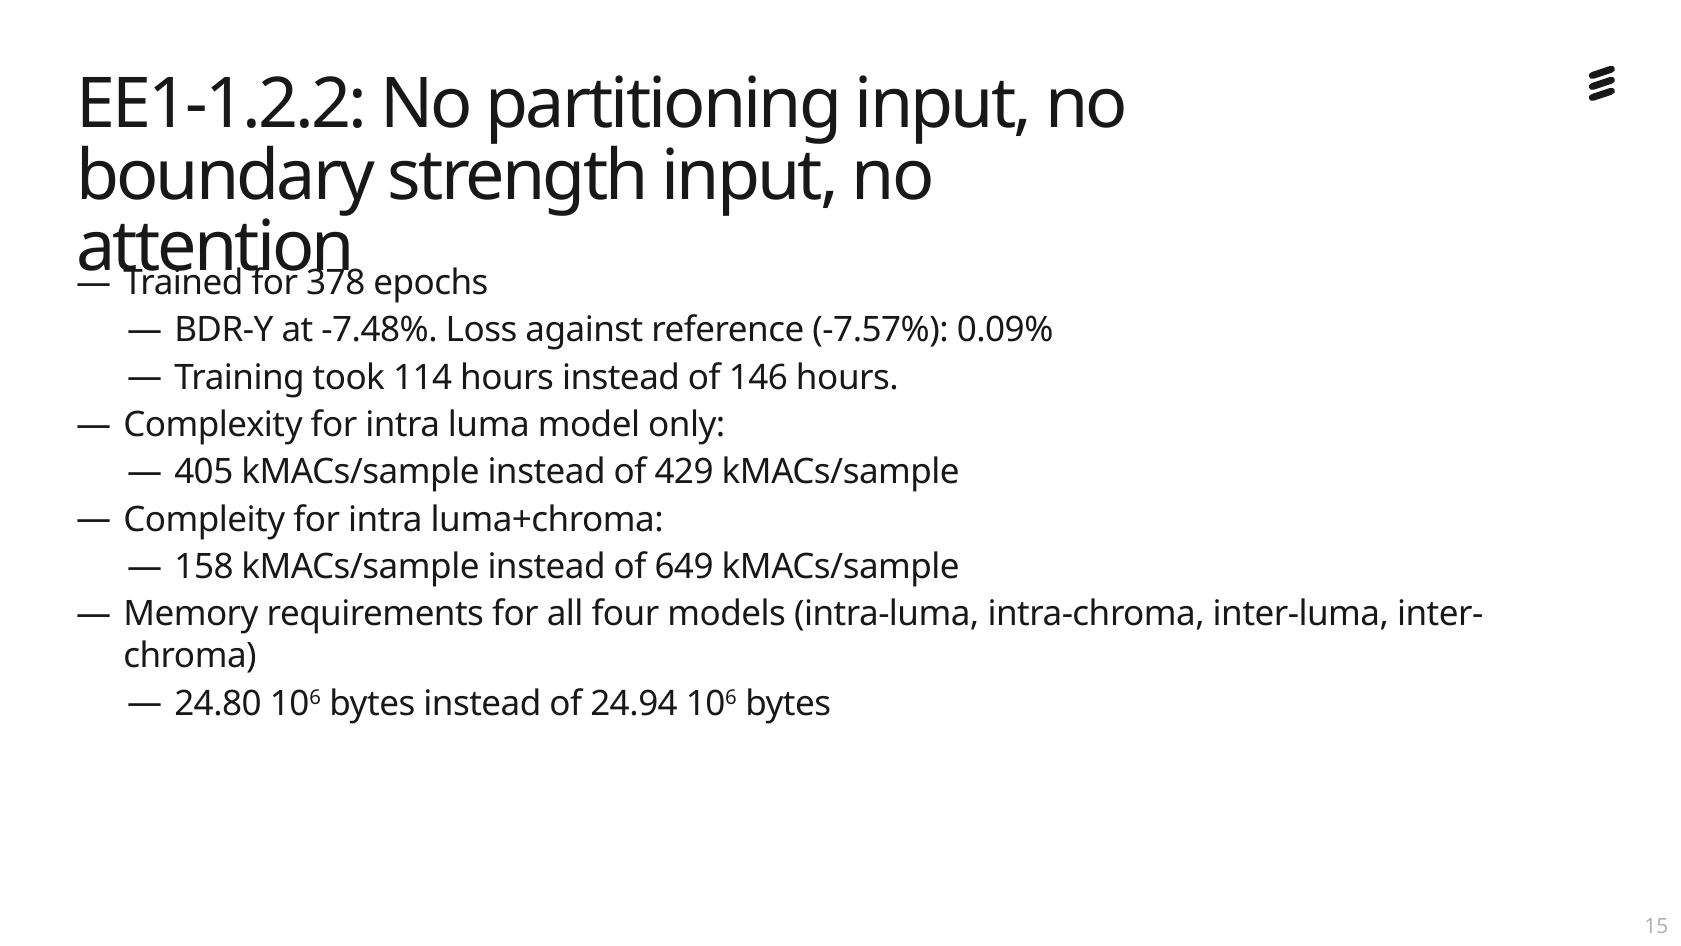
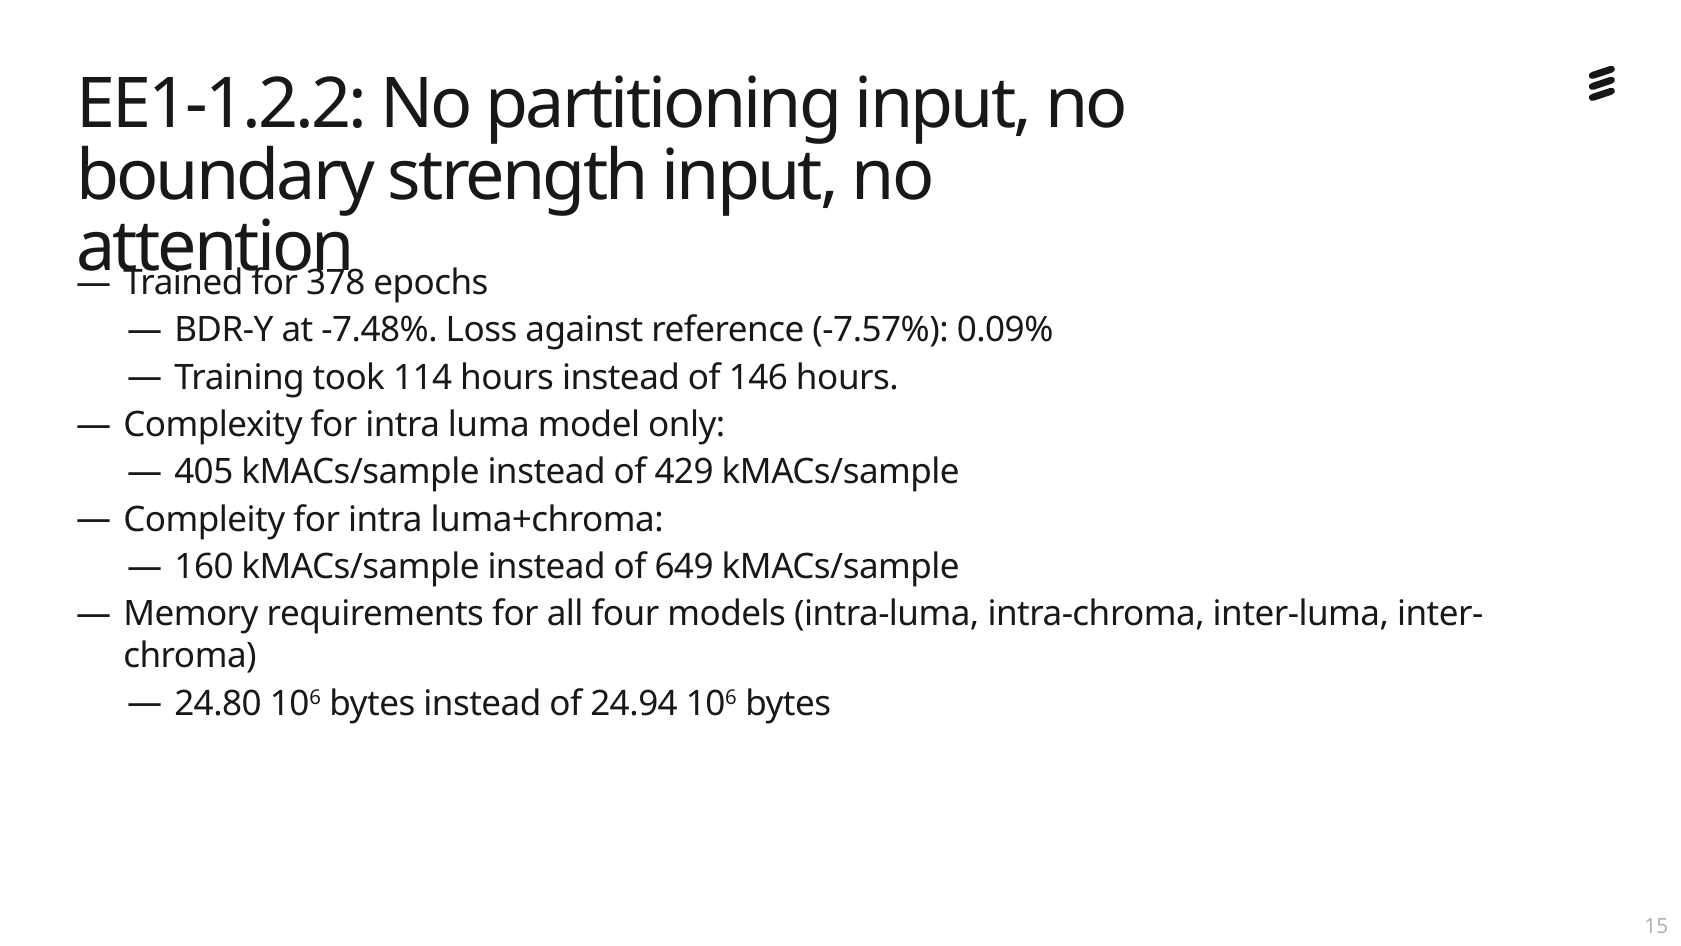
158: 158 -> 160 (204, 567)
